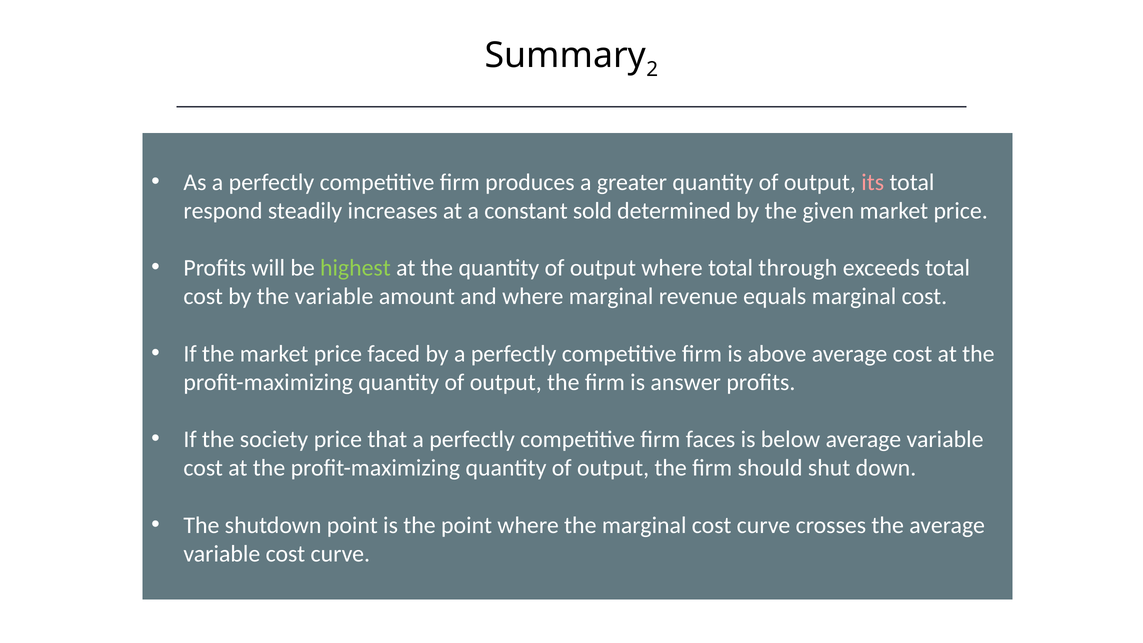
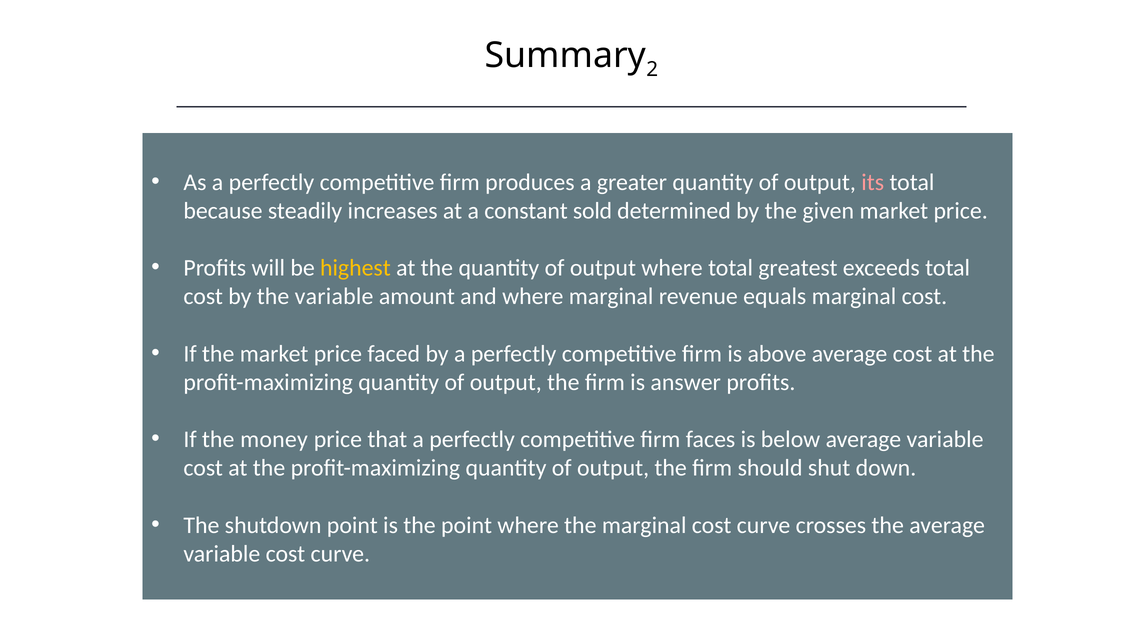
respond: respond -> because (223, 211)
highest colour: light green -> yellow (355, 268)
through: through -> greatest (798, 268)
society: society -> money (274, 439)
